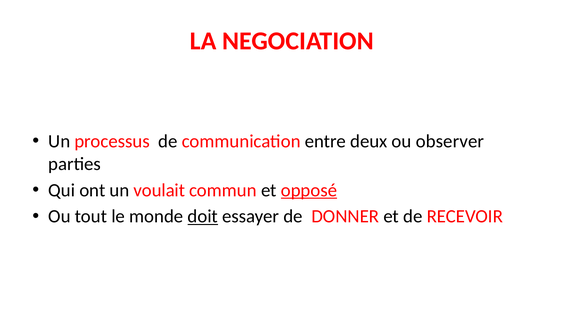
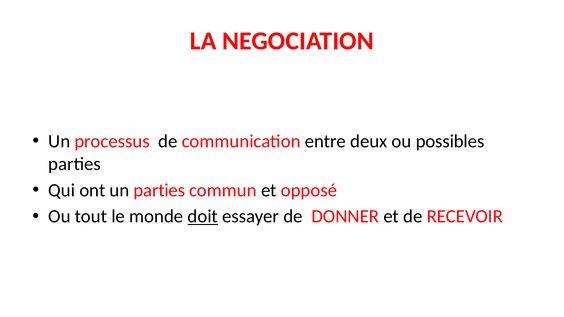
observer: observer -> possibles (450, 141)
un voulait: voulait -> parties (159, 190)
opposé underline: present -> none (309, 190)
